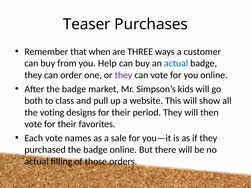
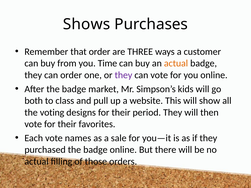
Teaser: Teaser -> Shows (87, 24)
that when: when -> order (100, 52)
Help: Help -> Time (107, 63)
actual colour: blue -> orange (176, 63)
